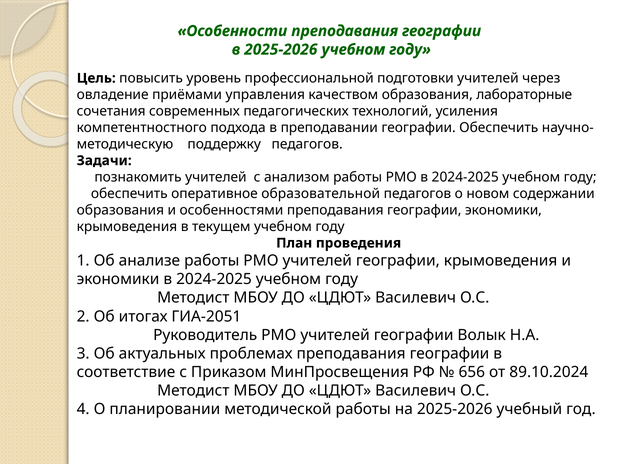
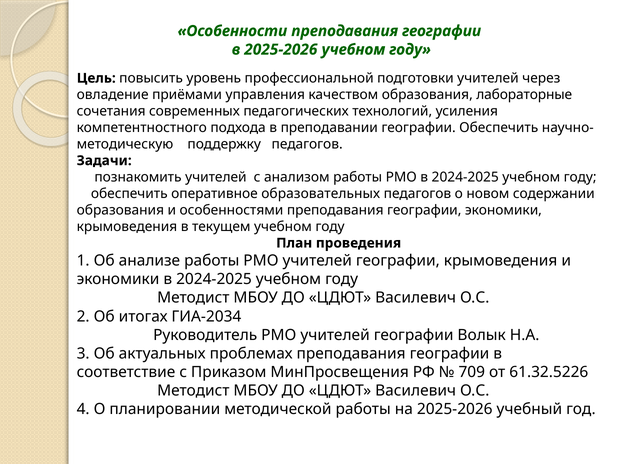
образовательной: образовательной -> образовательных (321, 194)
ГИА-2051: ГИА-2051 -> ГИА-2034 (206, 317)
656: 656 -> 709 (472, 372)
89.10.2024: 89.10.2024 -> 61.32.5226 (549, 372)
